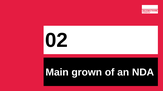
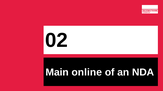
grown: grown -> online (87, 73)
